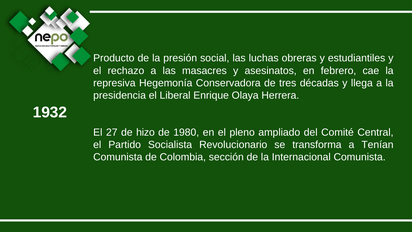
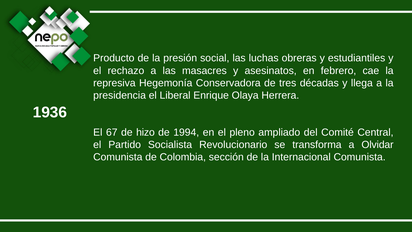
1932: 1932 -> 1936 (50, 112)
27: 27 -> 67 (112, 132)
1980: 1980 -> 1994 (186, 132)
Tenían: Tenían -> Olvidar (378, 145)
